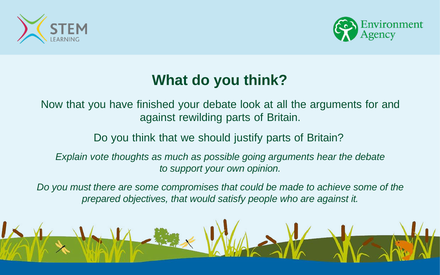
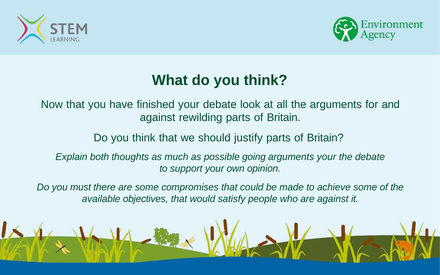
vote: vote -> both (100, 157)
arguments hear: hear -> your (327, 157)
prepared: prepared -> available (101, 199)
